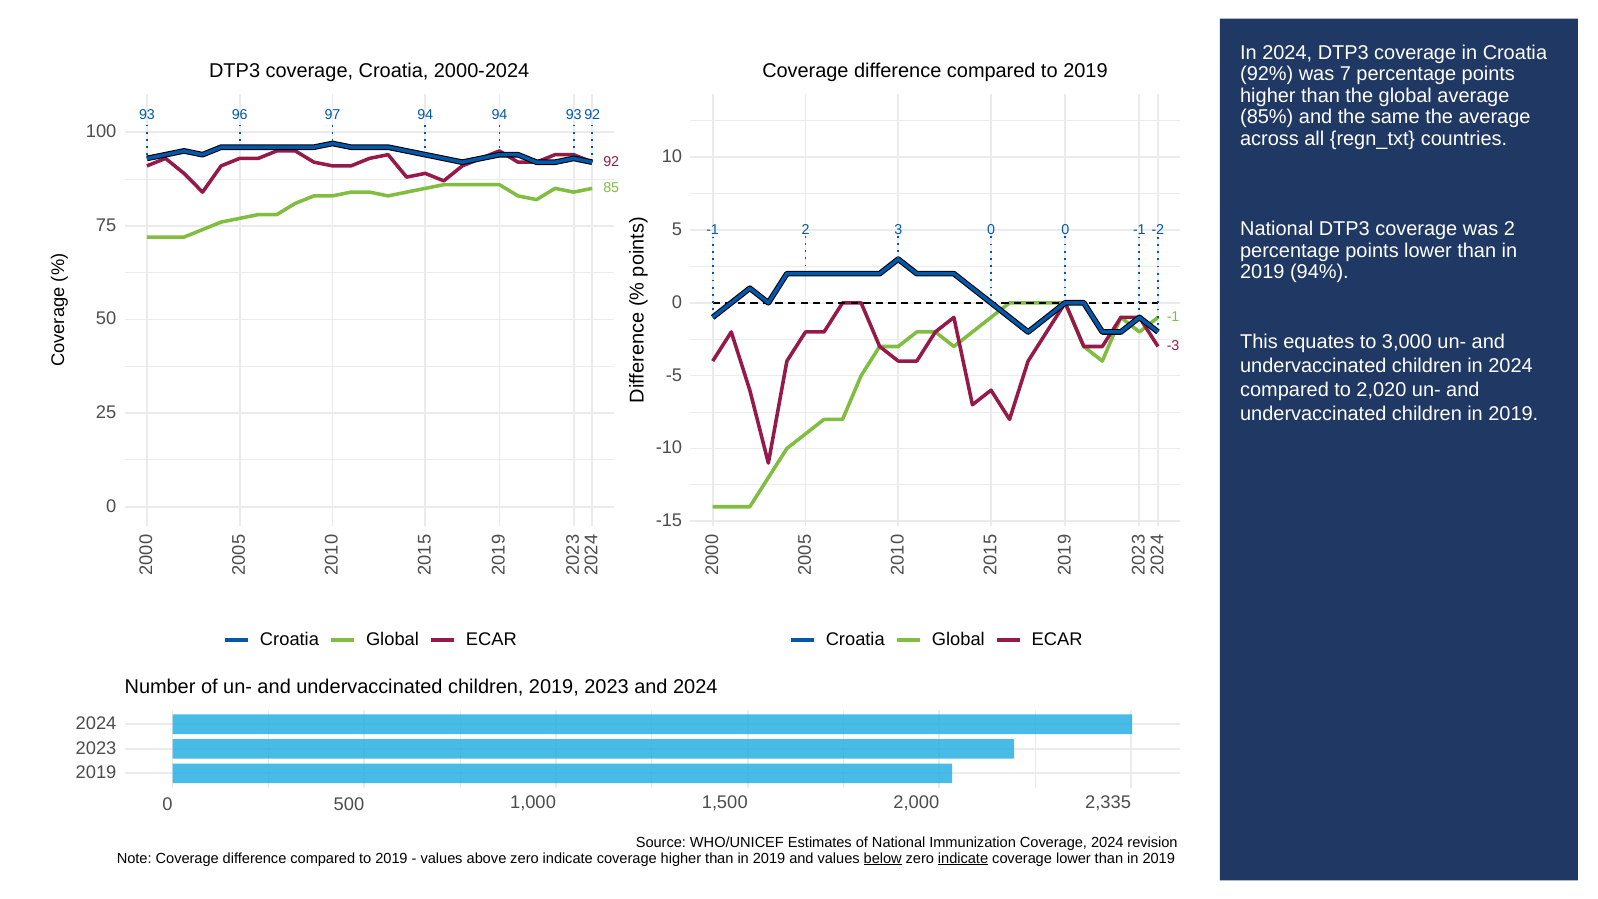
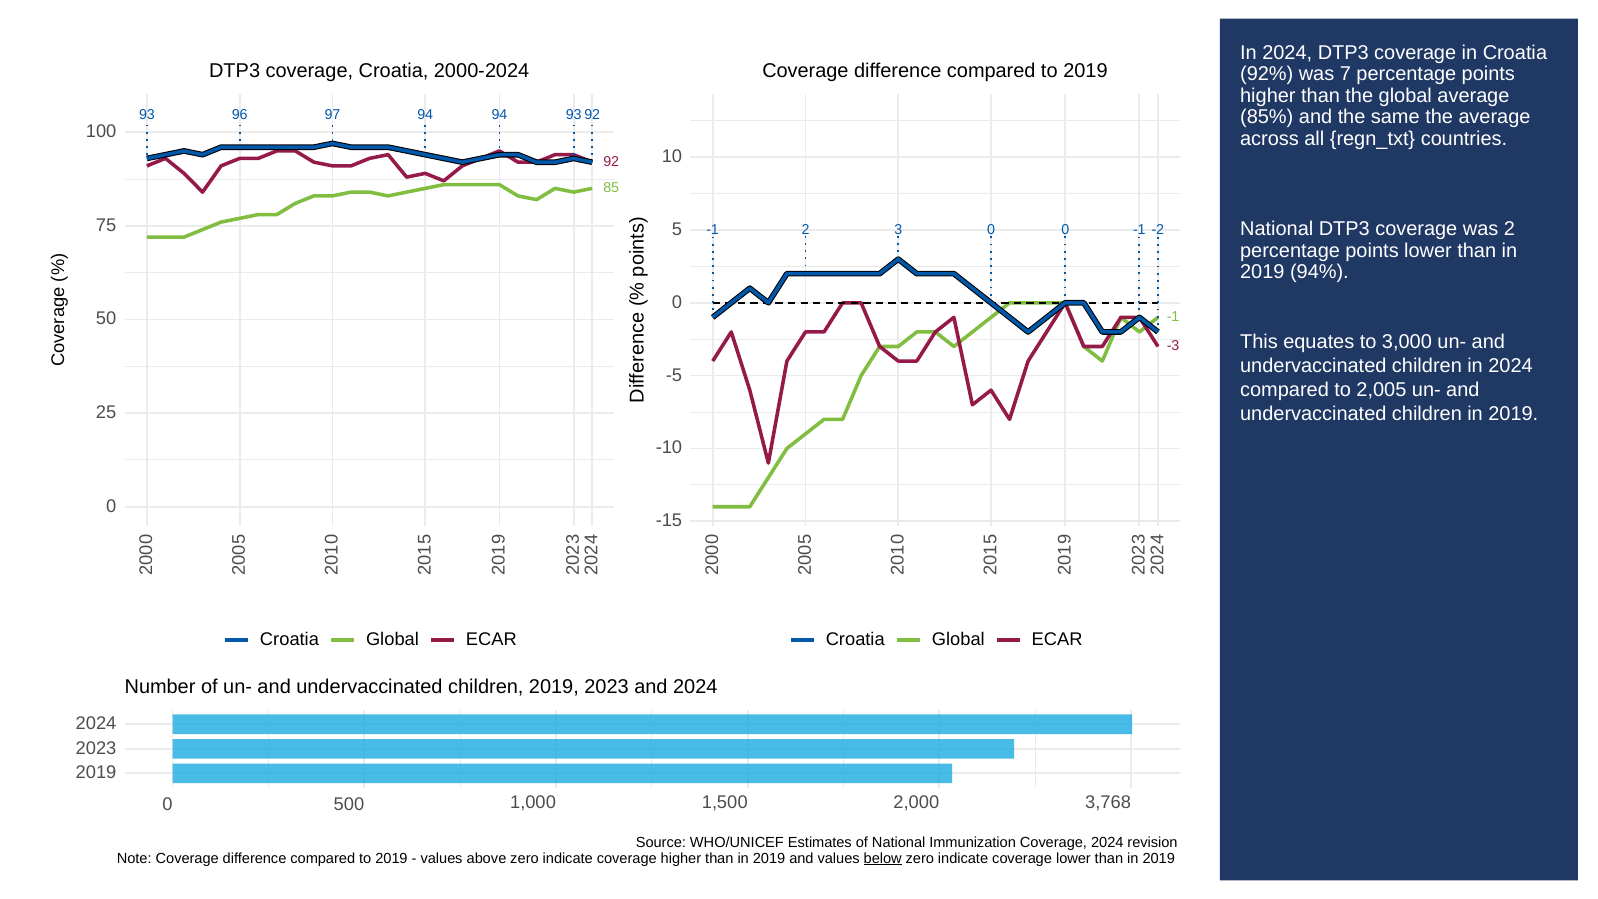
2,020: 2,020 -> 2,005 (1381, 390)
2,335: 2,335 -> 3,768 (1108, 803)
indicate underline: present -> none (963, 858)
